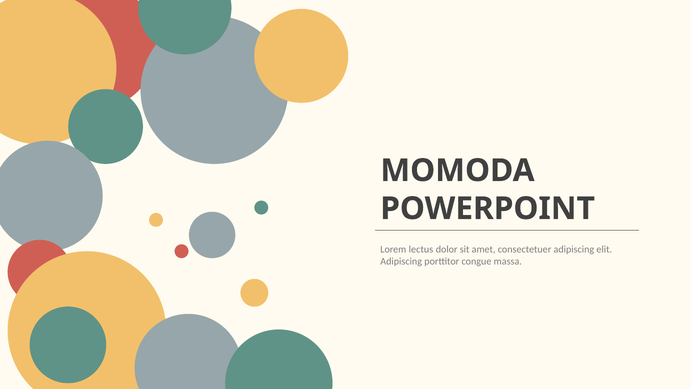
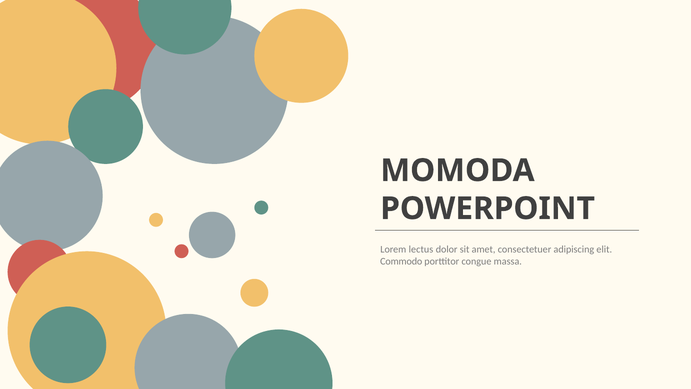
Adipiscing: Adipiscing -> Commodo (401, 261)
